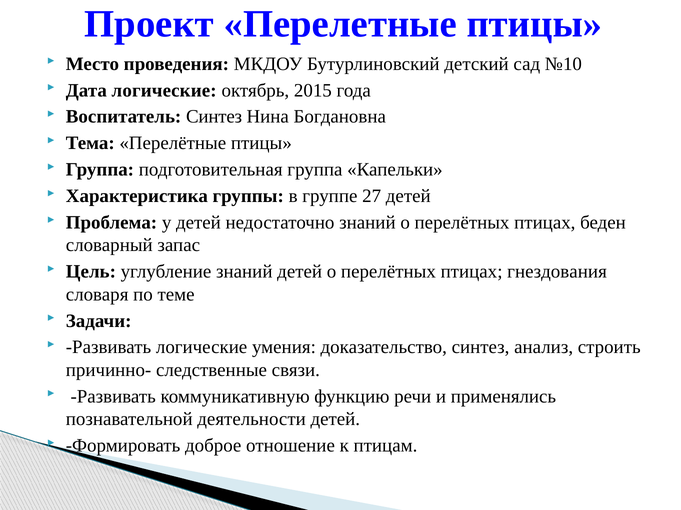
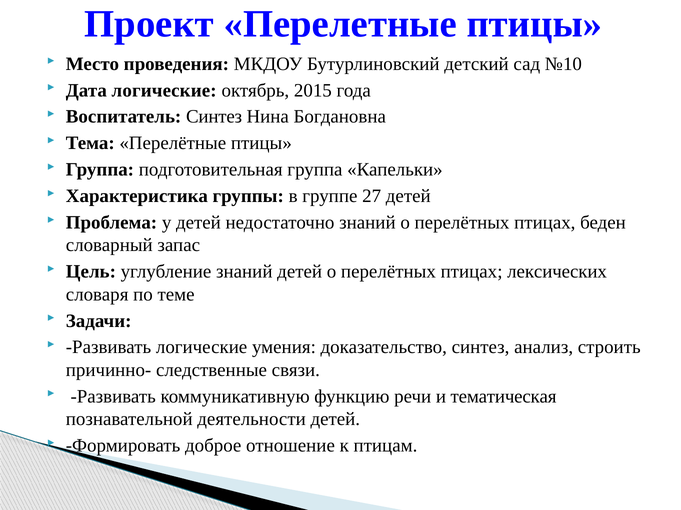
гнездования: гнездования -> лексических (557, 272)
применялись: применялись -> тематическая (504, 397)
